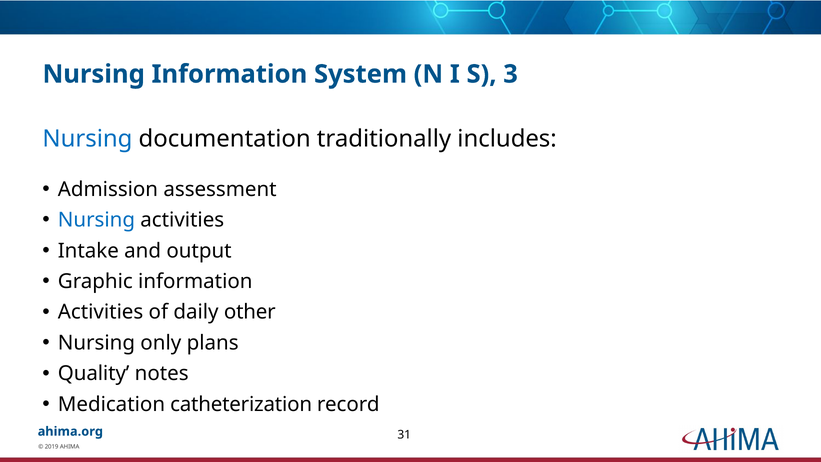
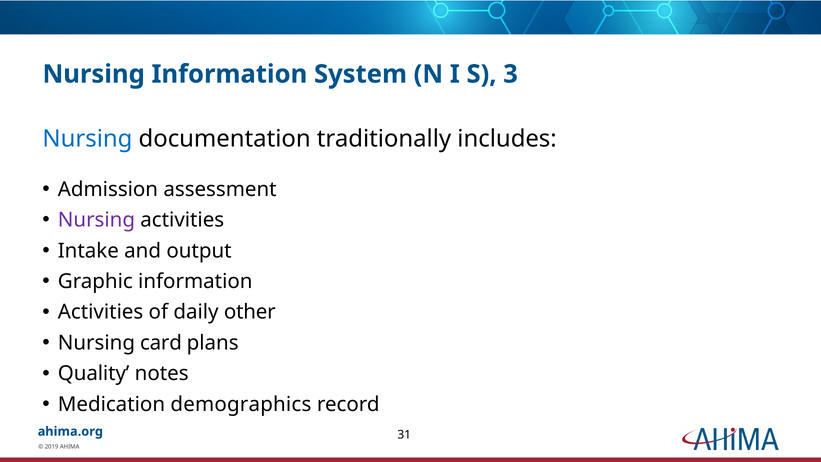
Nursing colour: blue -> purple (96, 220)
only: only -> card (161, 343)
catheterization: catheterization -> demographics (241, 404)
